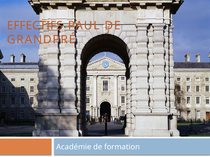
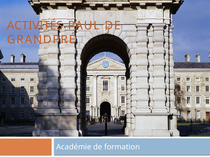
EFFECTIFS: EFFECTIFS -> ACTIVITÉS (35, 26)
